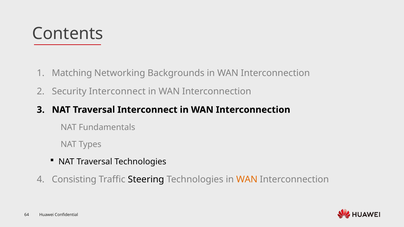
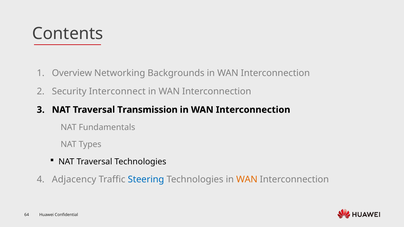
Matching: Matching -> Overview (72, 73)
Traversal Interconnect: Interconnect -> Transmission (147, 110)
Consisting: Consisting -> Adjacency (74, 180)
Steering colour: black -> blue (146, 180)
